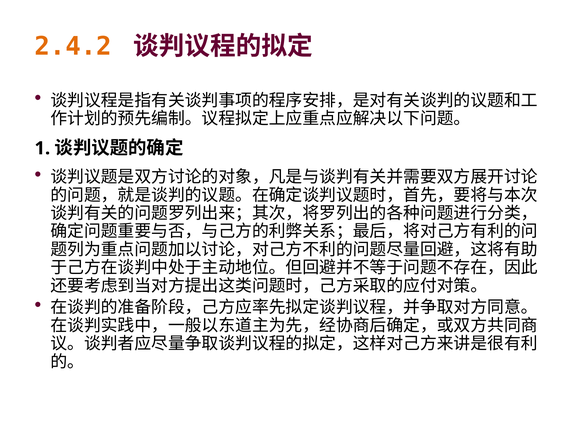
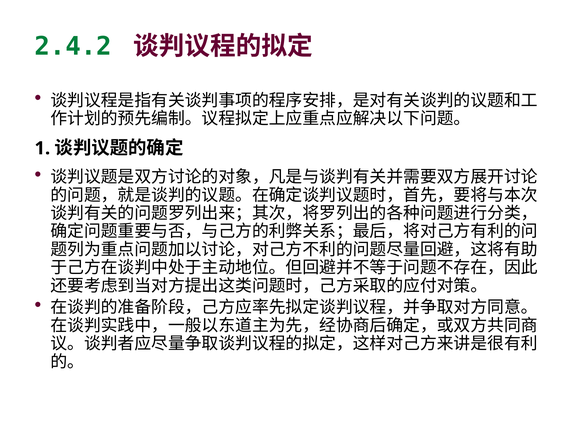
2.4.2 colour: orange -> green (73, 46)
